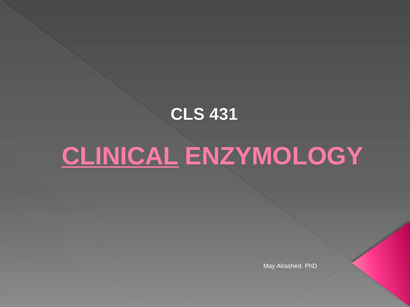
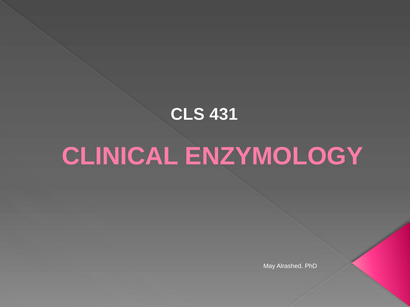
CLINICAL underline: present -> none (120, 157)
